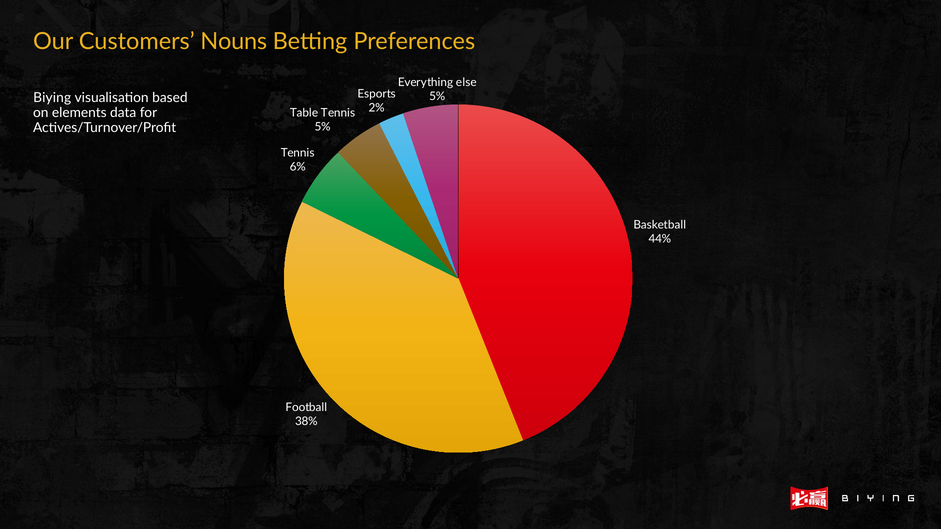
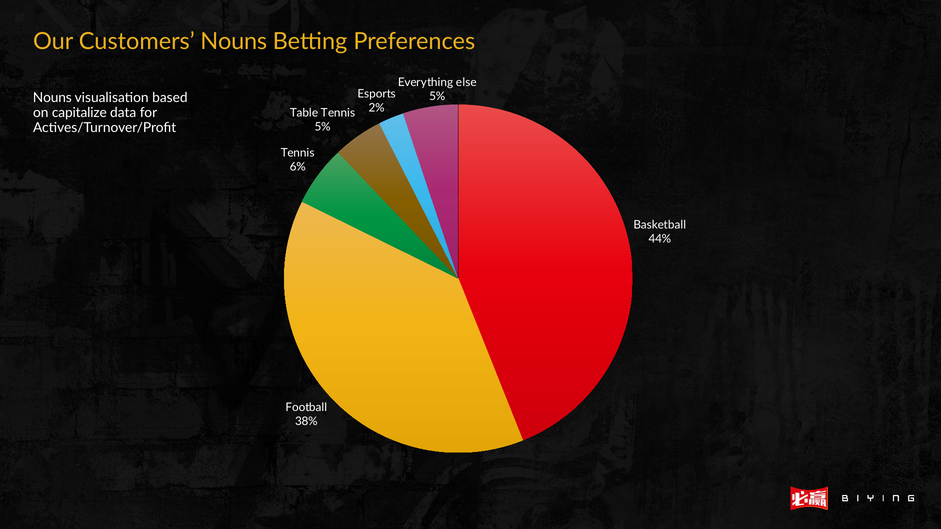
Biying: Biying -> Nouns (52, 98)
elements: elements -> capitalize (79, 113)
